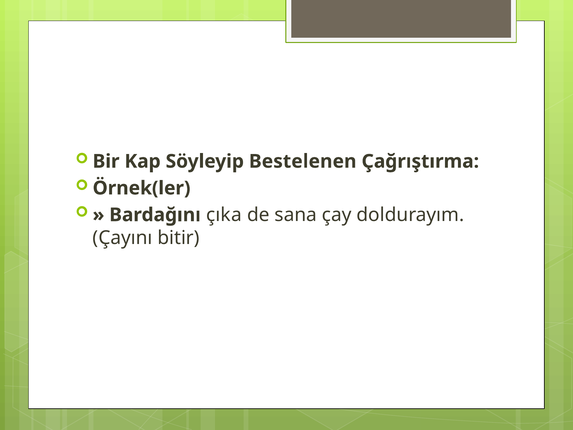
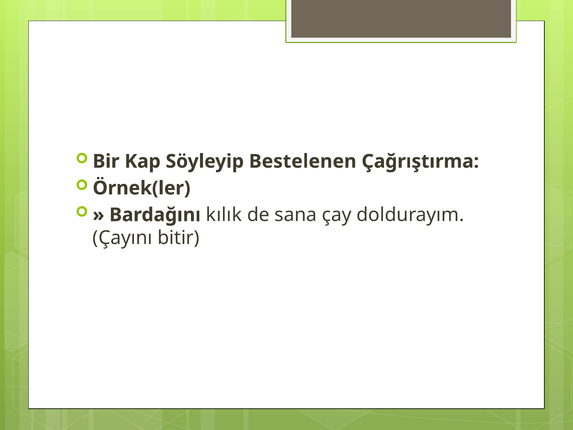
çıka: çıka -> kılık (224, 215)
